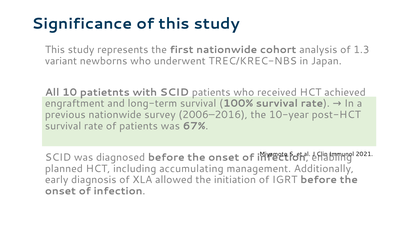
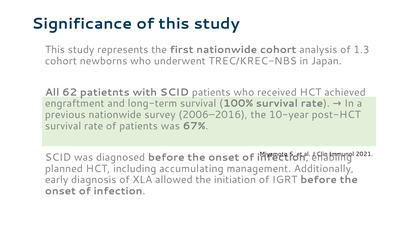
variant: variant -> cohort (61, 61)
10: 10 -> 62 (70, 92)
